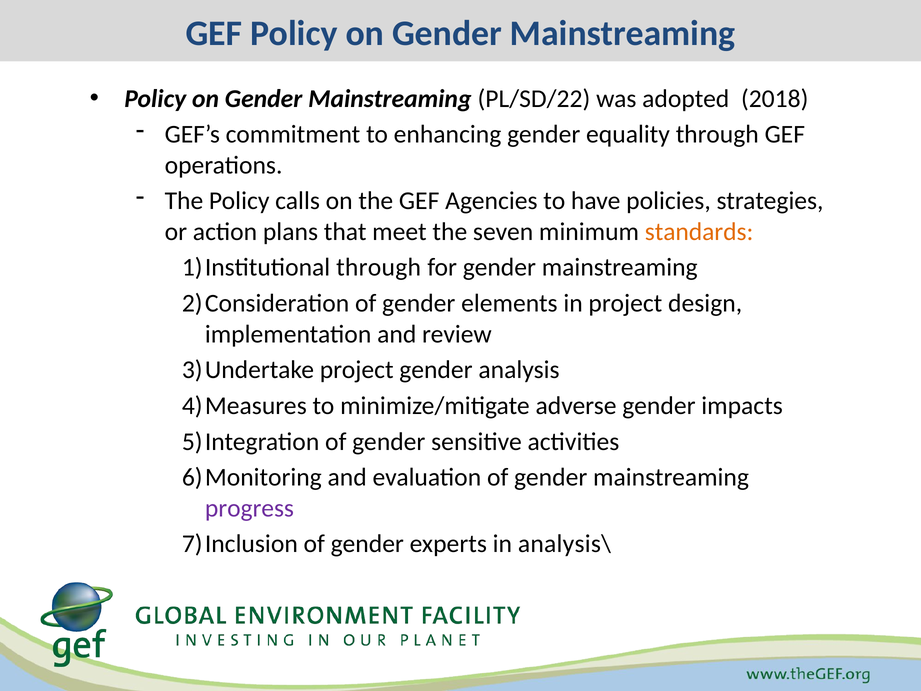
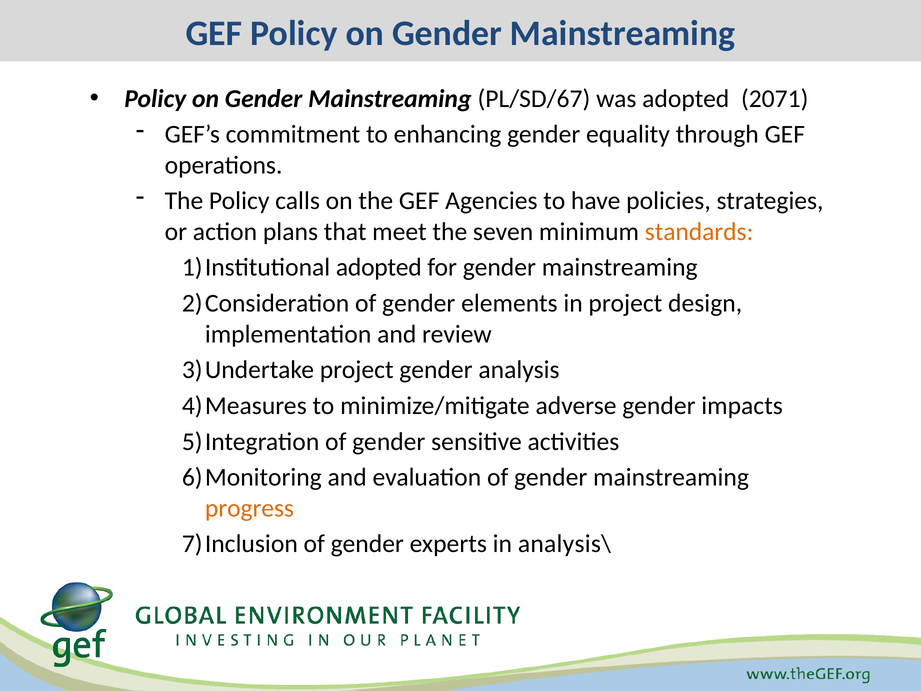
PL/SD/22: PL/SD/22 -> PL/SD/67 (534, 99)
2018: 2018 -> 2071 (775, 99)
through: through -> adopted (379, 267)
progress colour: purple -> orange (249, 508)
